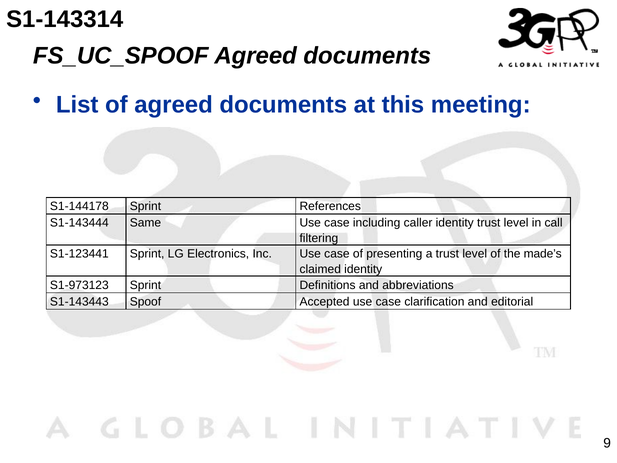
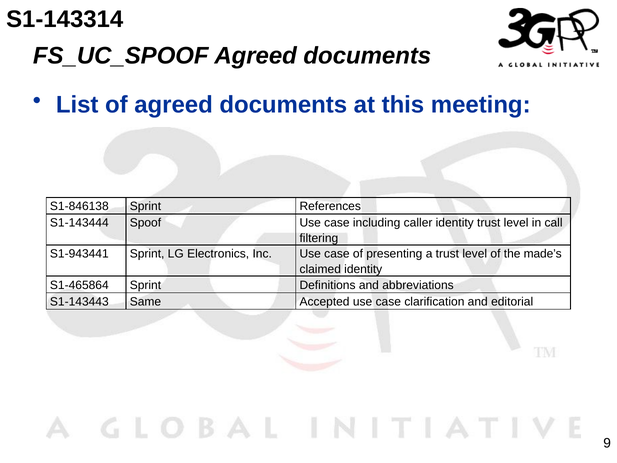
S1-144178: S1-144178 -> S1-846138 (79, 206)
Same: Same -> Spoof (145, 223)
S1-123441: S1-123441 -> S1-943441 (79, 254)
S1-973123: S1-973123 -> S1-465864 (79, 285)
Spoof: Spoof -> Same (145, 301)
